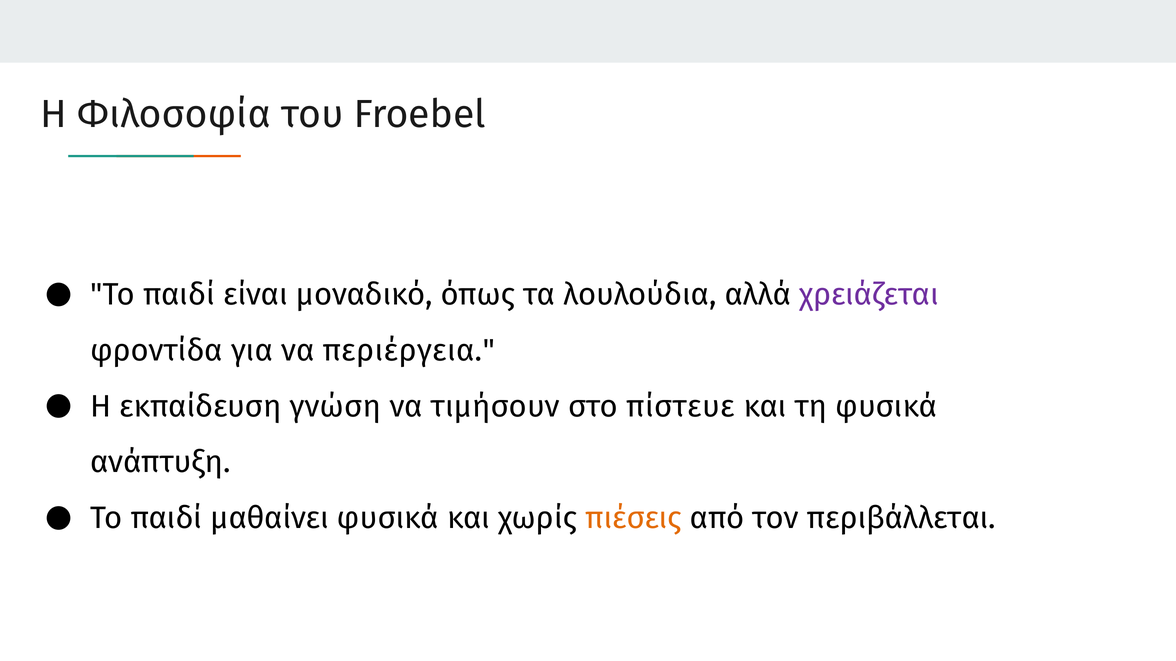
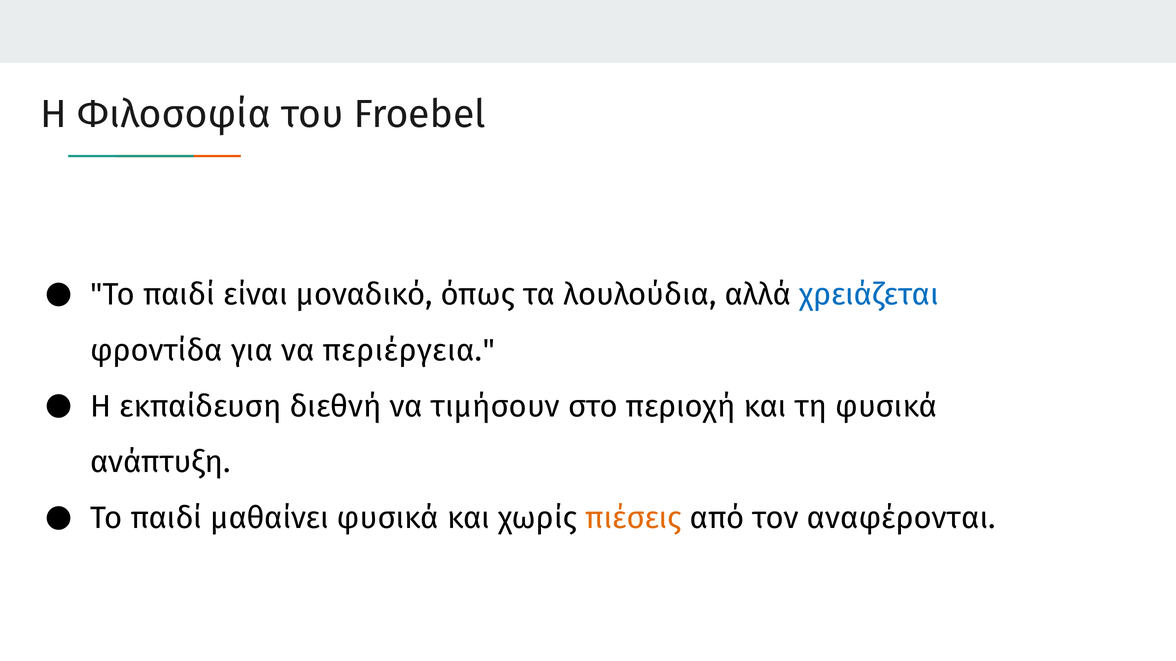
χρειάζεται colour: purple -> blue (869, 295)
γνώση: γνώση -> διεθνή (335, 407)
πίστευε: πίστευε -> περιοχή (681, 407)
περιβάλλεται: περιβάλλεται -> αναφέρονται (901, 518)
